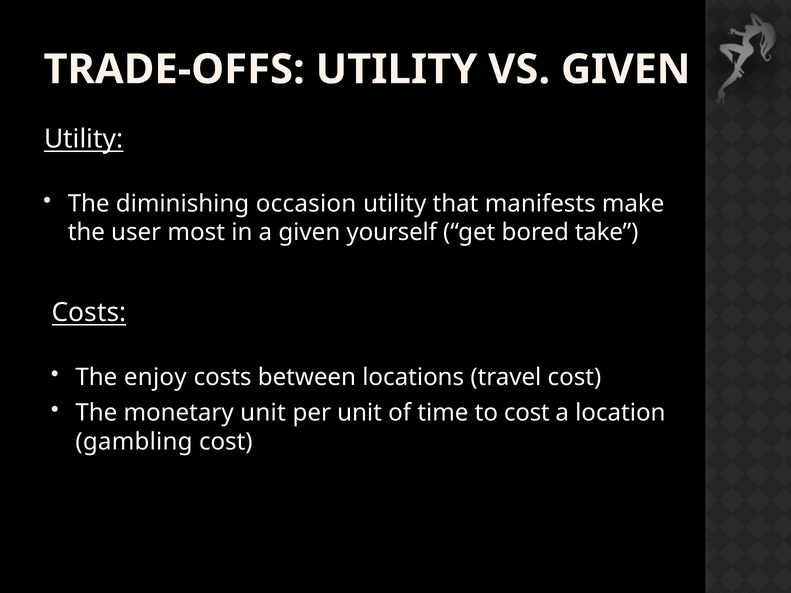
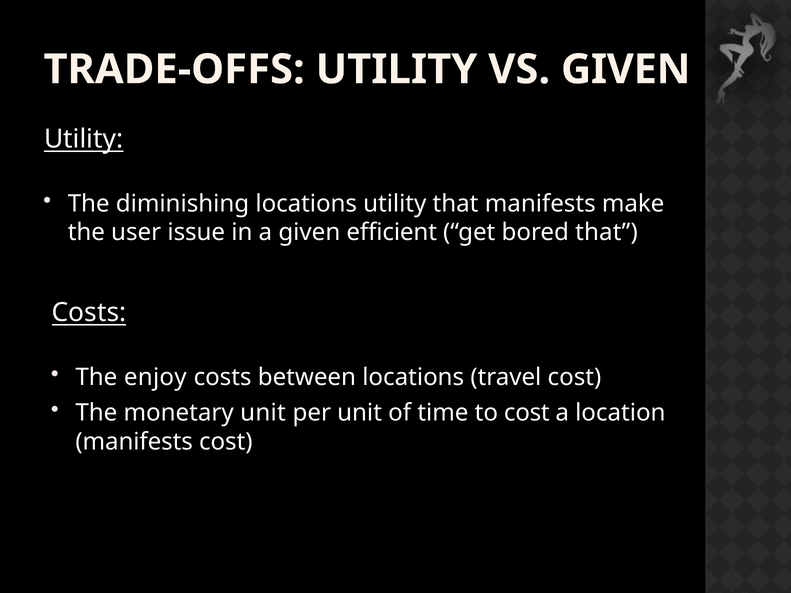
diminishing occasion: occasion -> locations (306, 204)
most: most -> issue (196, 233)
yourself: yourself -> efficient (392, 233)
bored take: take -> that (606, 233)
gambling: gambling -> manifests (134, 442)
